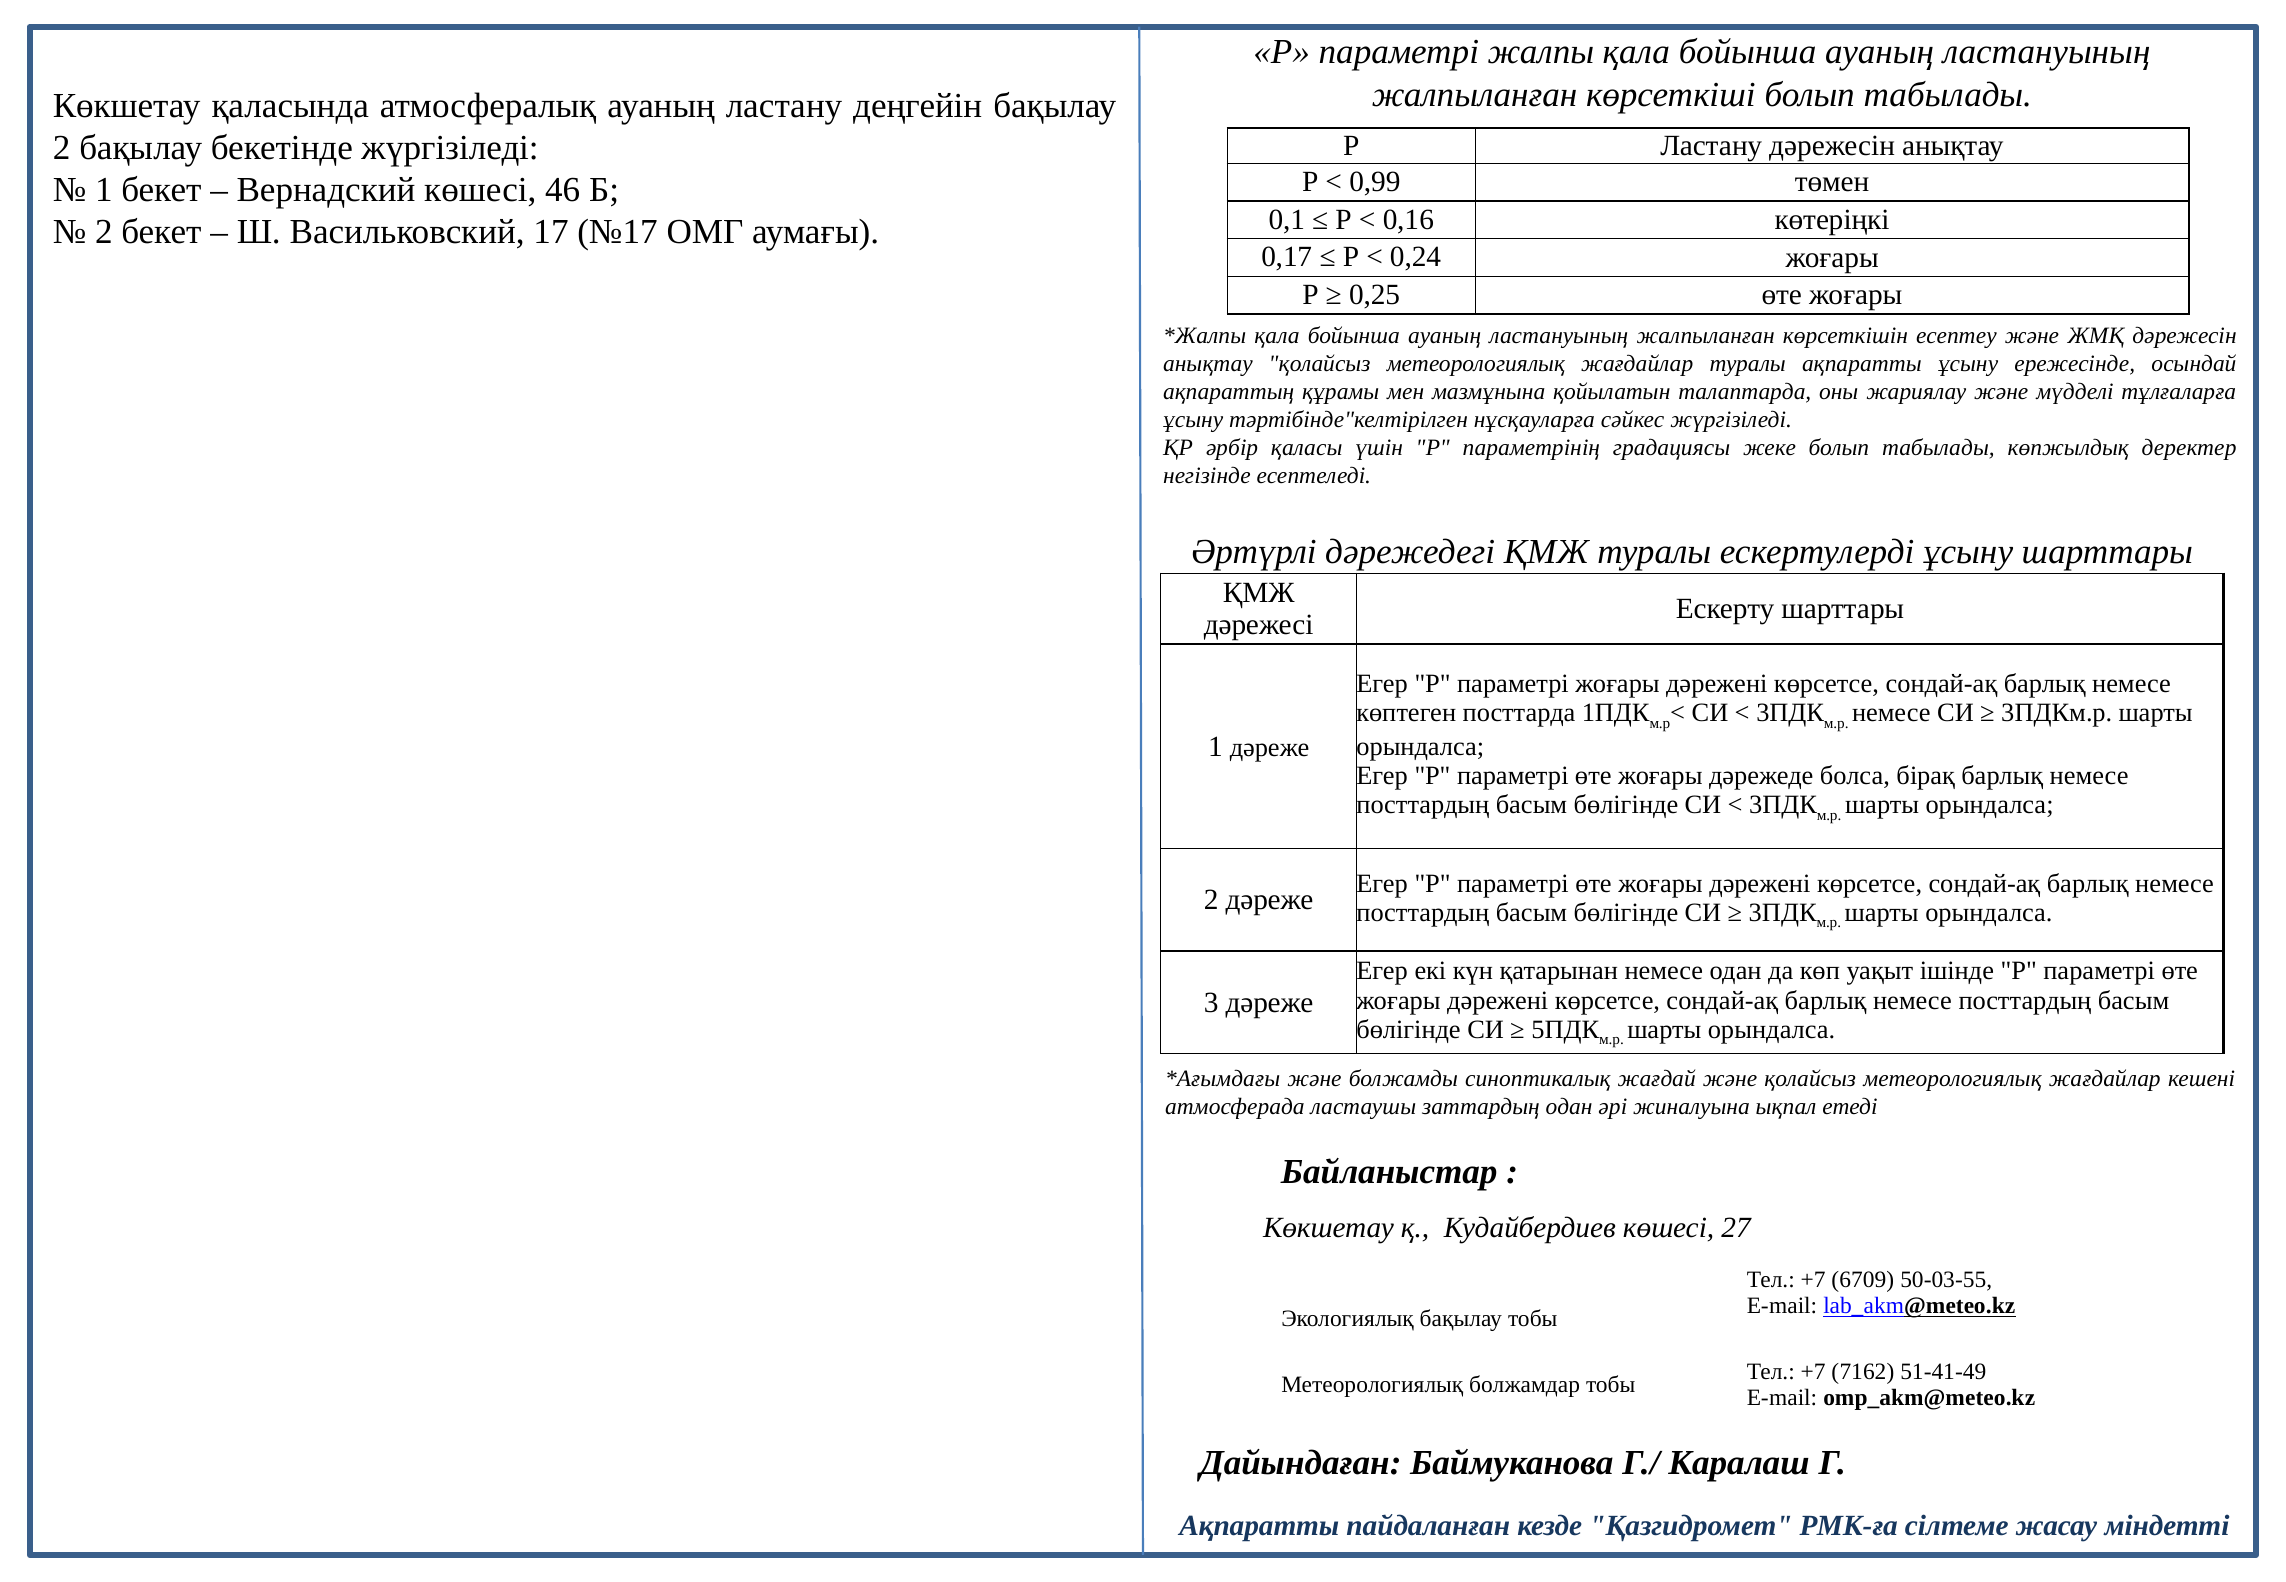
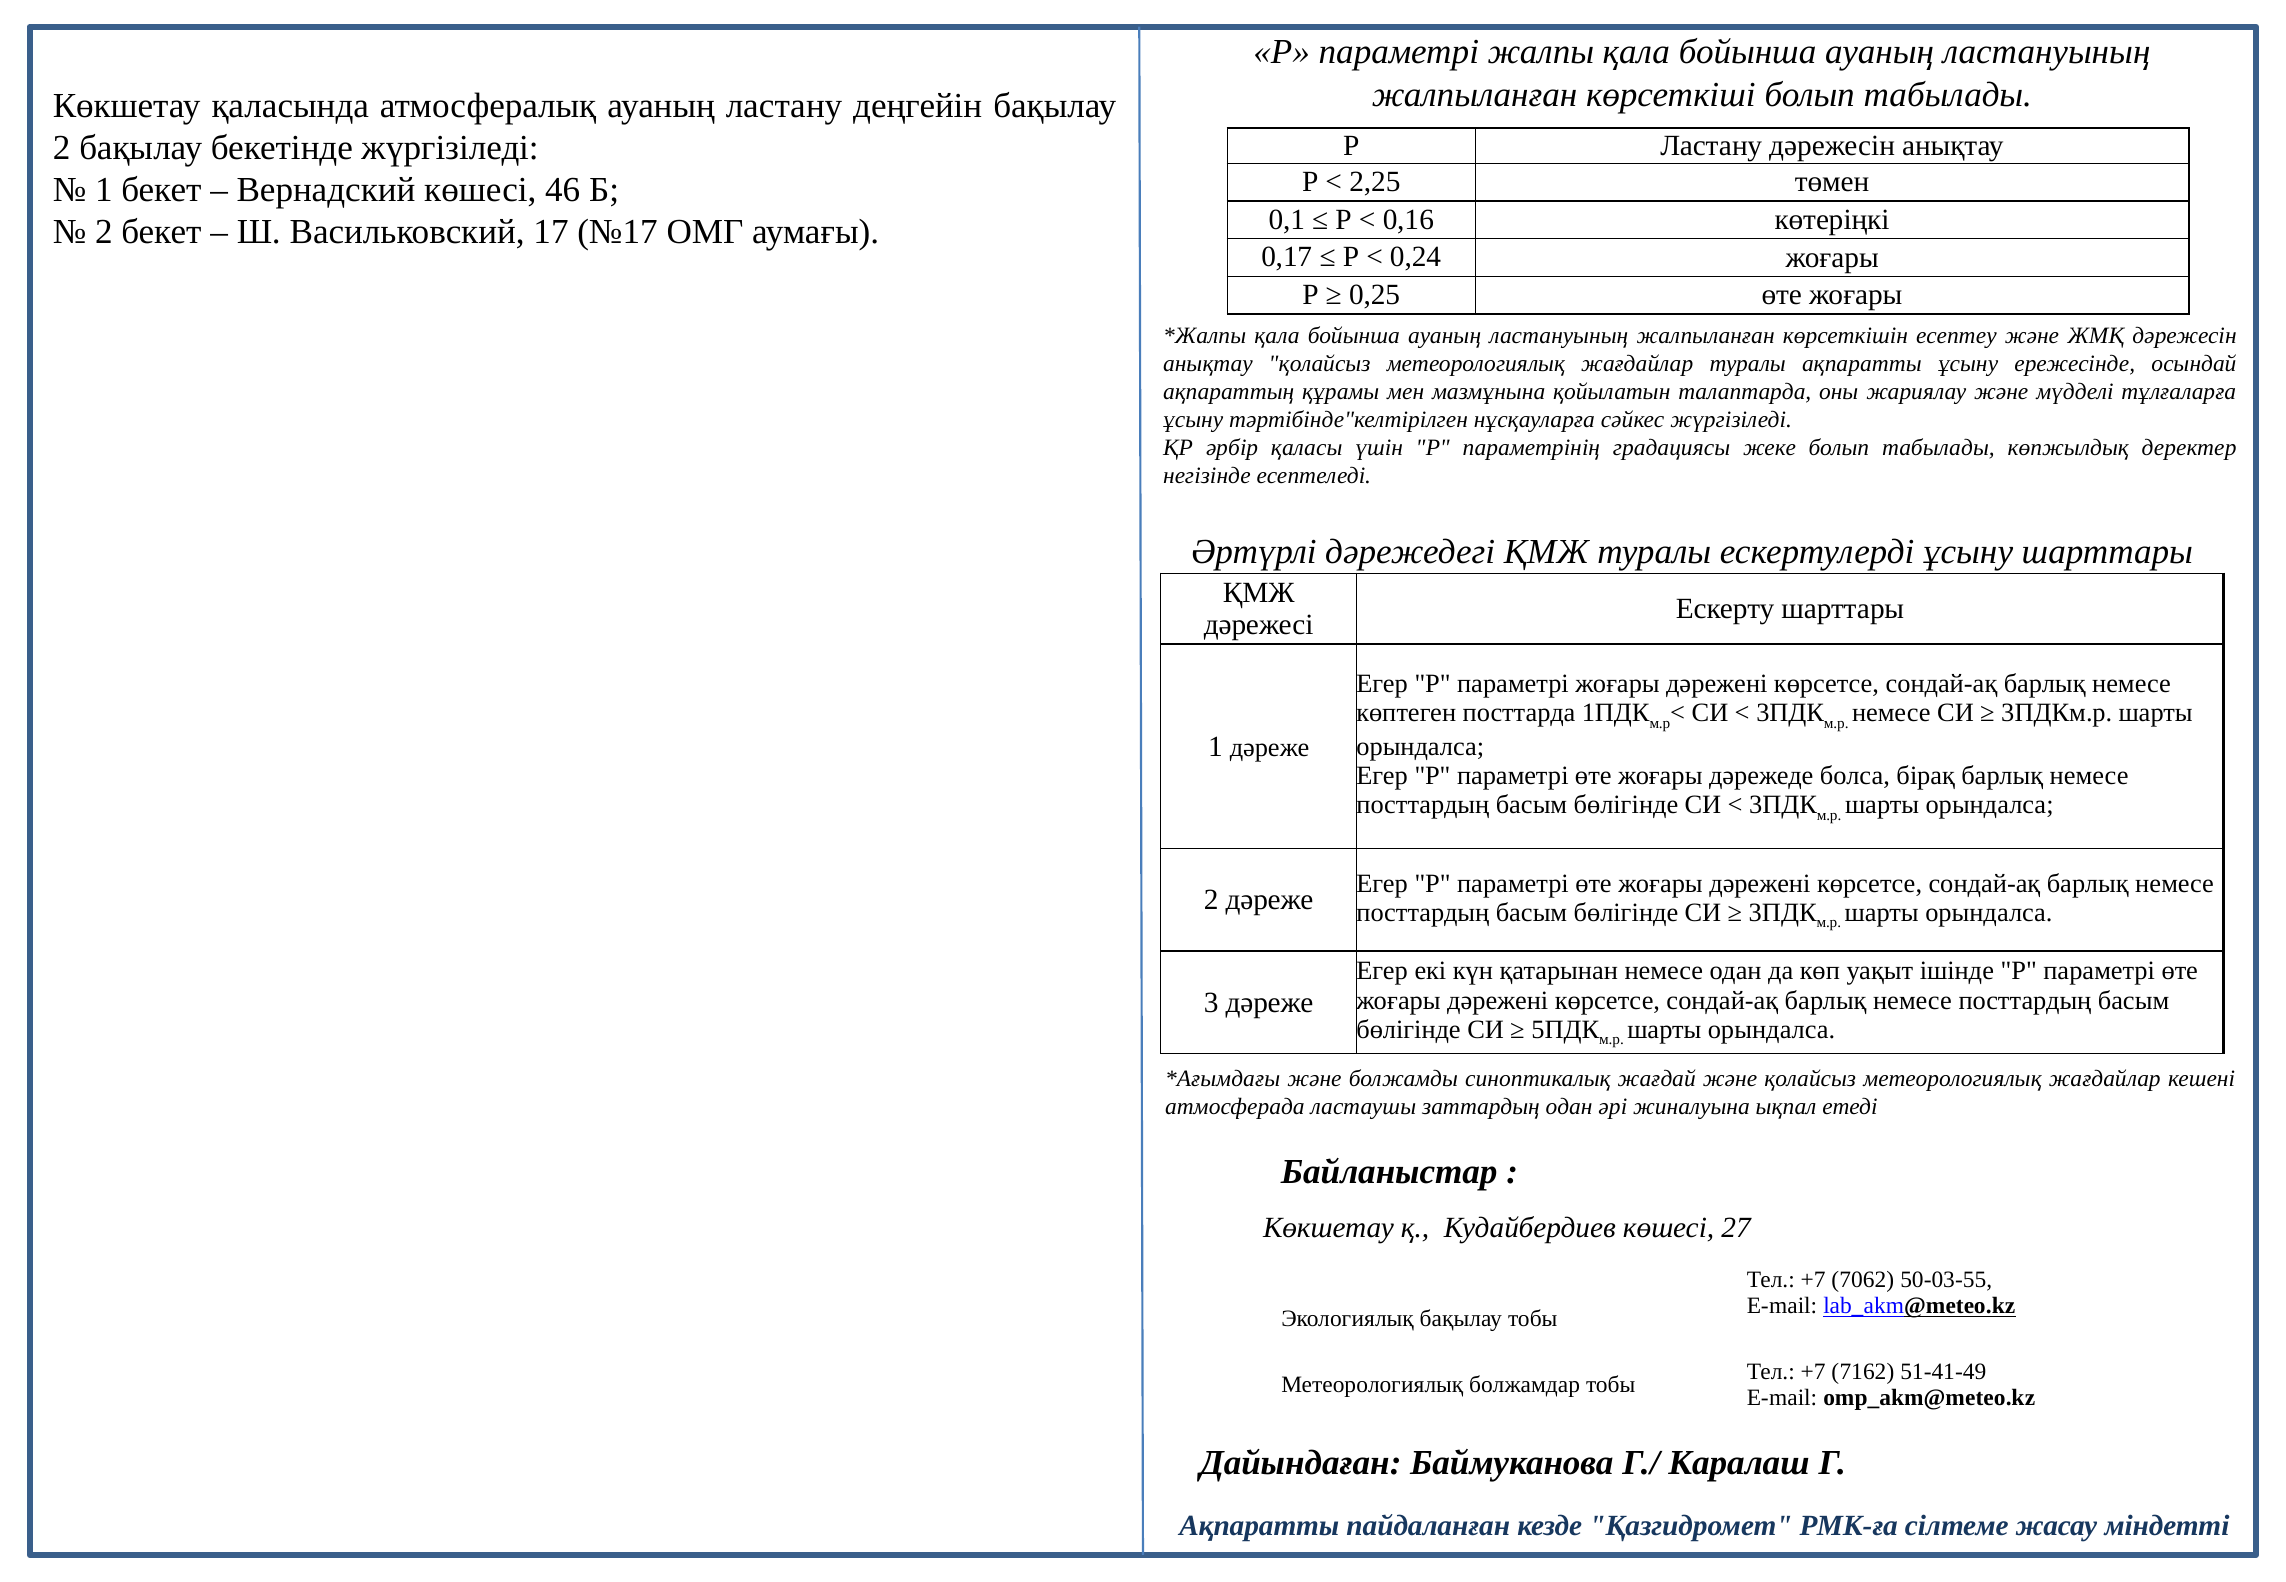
0,99: 0,99 -> 2,25 (1375, 182)
6709: 6709 -> 7062 (1863, 1280)
